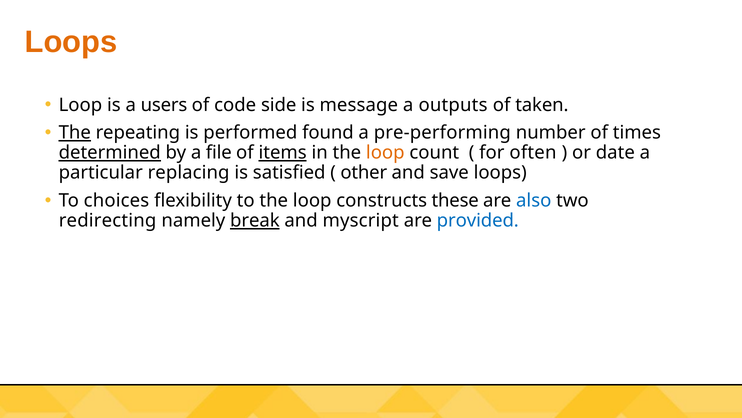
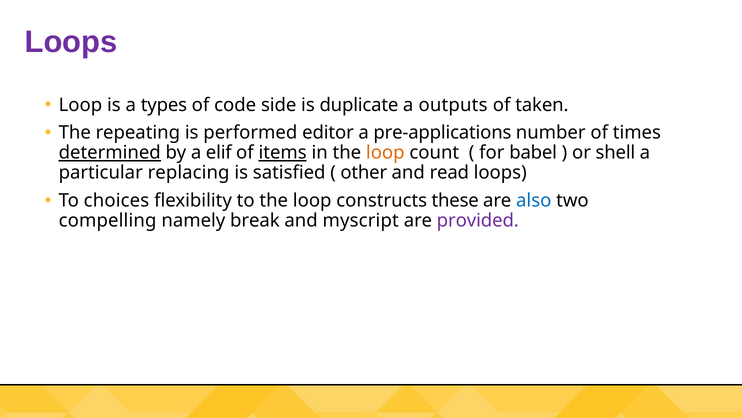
Loops colour: orange -> purple (71, 42)
users: users -> types (164, 105)
message: message -> duplicate (359, 105)
The underline: present -> none (75, 133)
found: found -> editor (328, 133)
pre-performing: pre-performing -> pre-applications (442, 133)
file: file -> elif (219, 153)
often: often -> babel (533, 153)
date: date -> shell (615, 153)
save: save -> read (449, 173)
redirecting: redirecting -> compelling (108, 220)
break underline: present -> none (255, 220)
provided colour: blue -> purple (478, 220)
